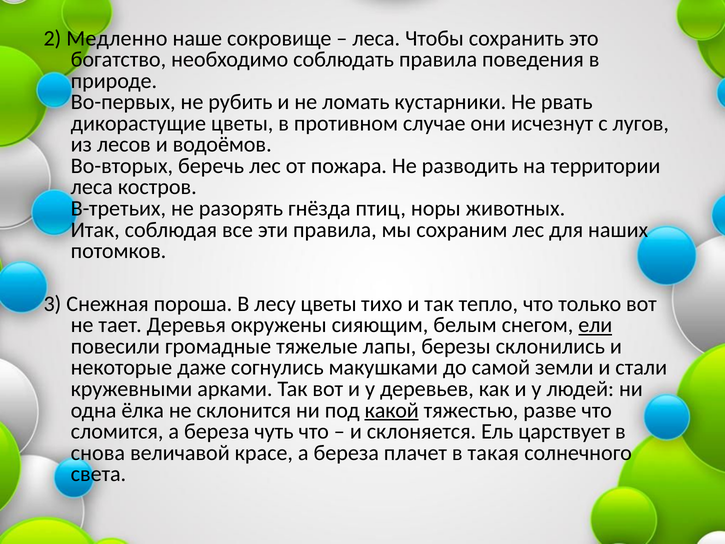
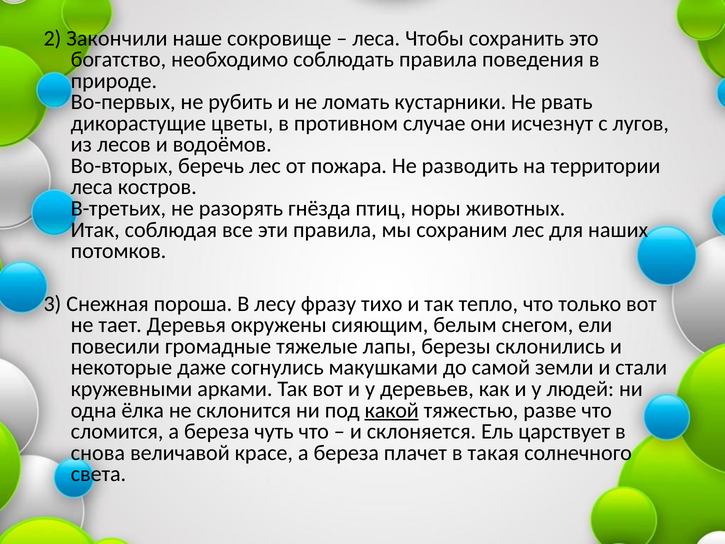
Медленно: Медленно -> Закончили (117, 38)
лесу цветы: цветы -> фразу (329, 304)
ели underline: present -> none (595, 325)
